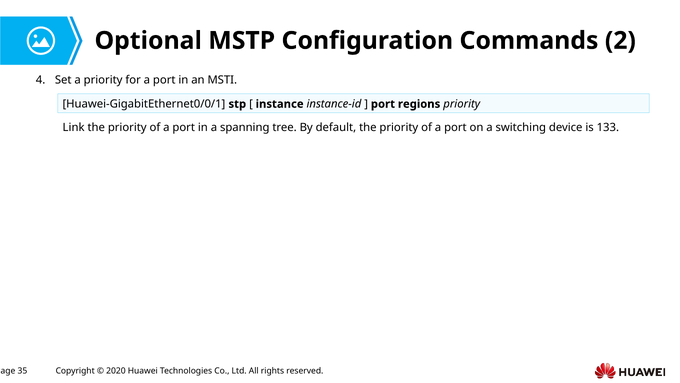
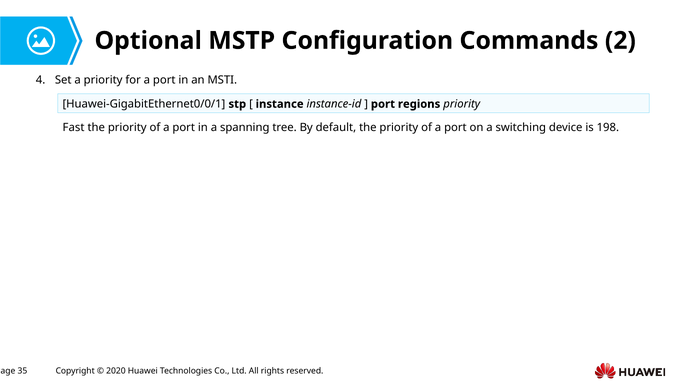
Link: Link -> Fast (74, 127)
133: 133 -> 198 (608, 127)
